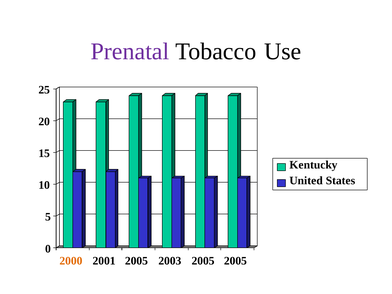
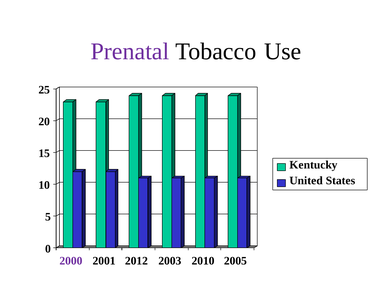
2000 colour: orange -> purple (71, 261)
2001 2005: 2005 -> 2012 (136, 261)
2003 2005: 2005 -> 2010 (203, 261)
